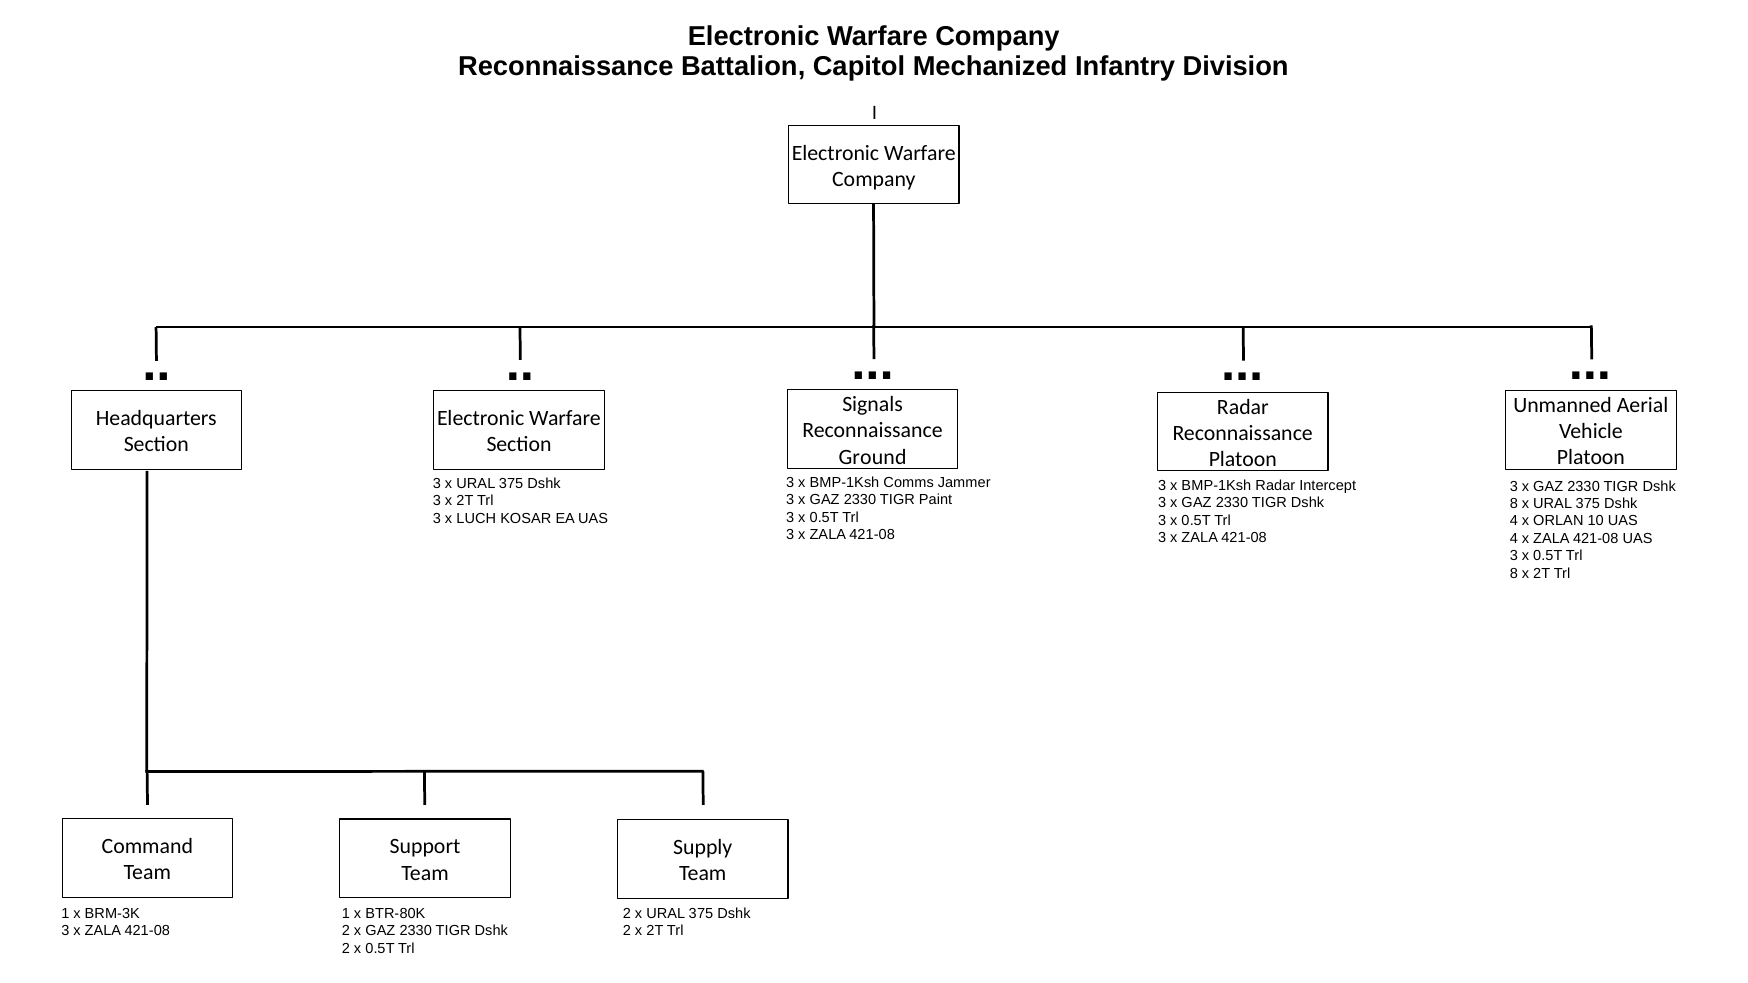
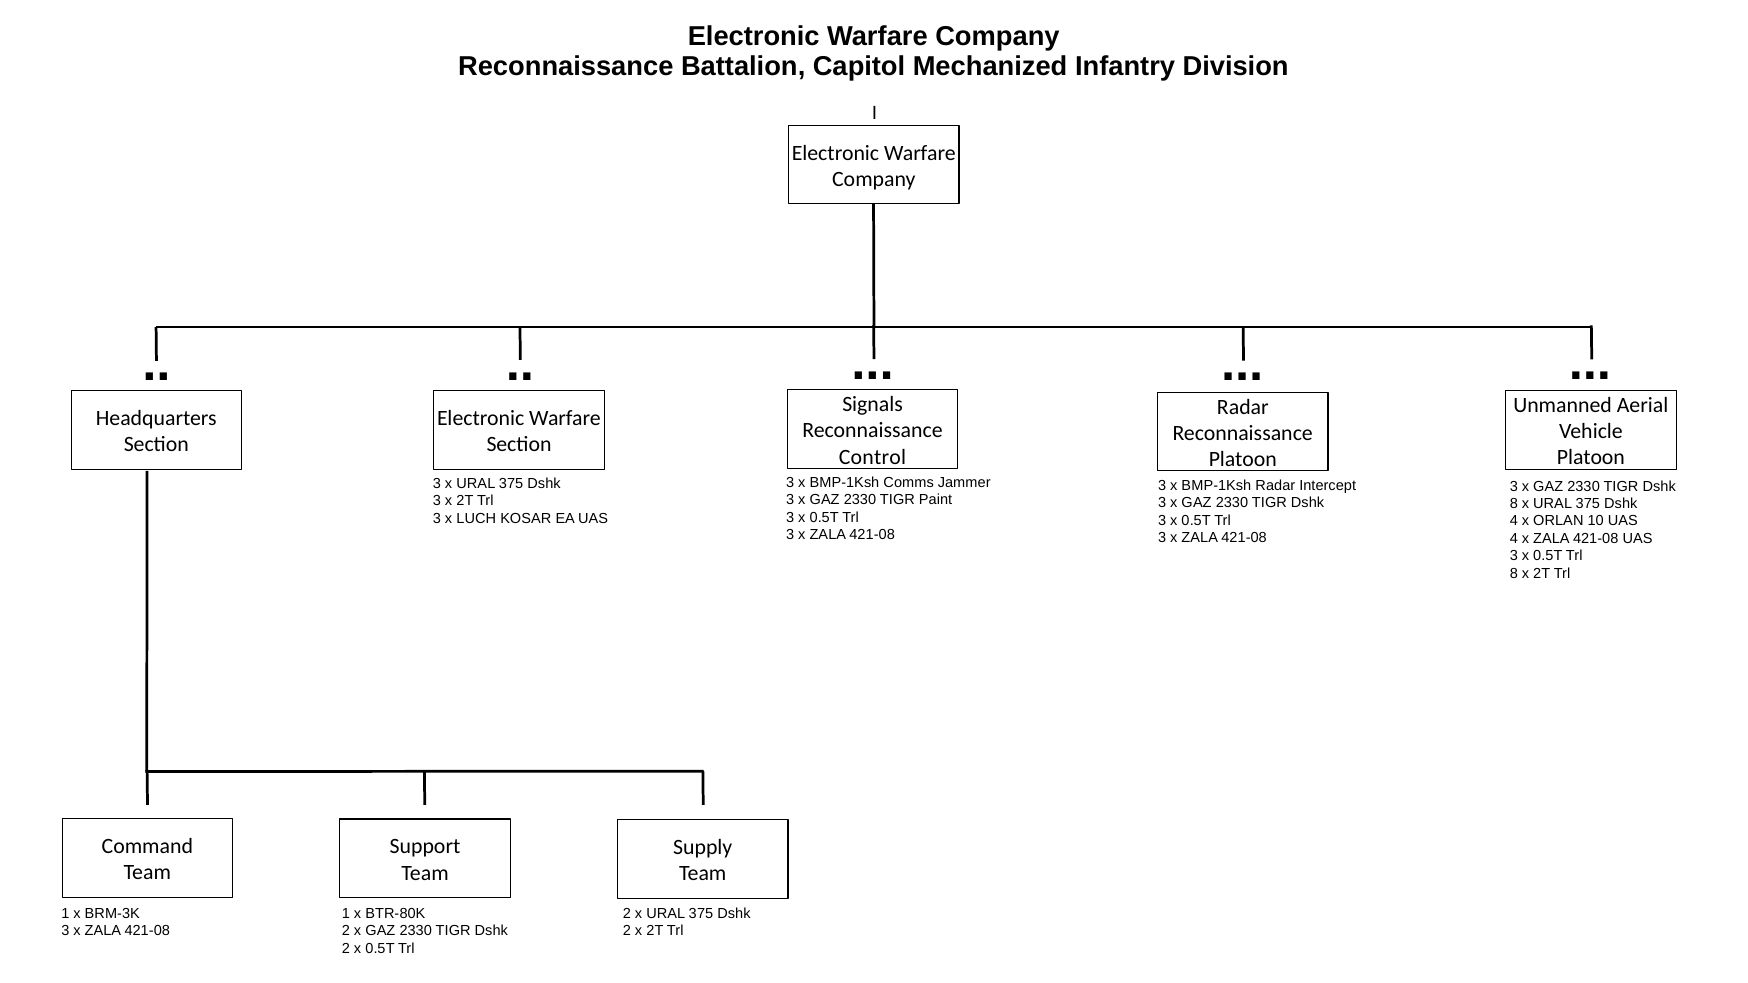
Ground: Ground -> Control (872, 457)
